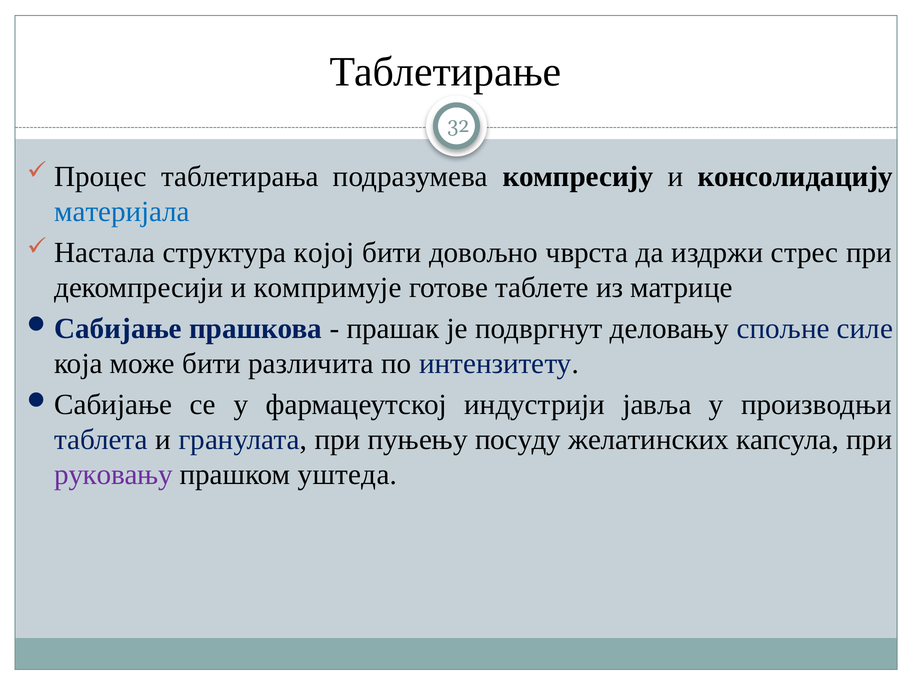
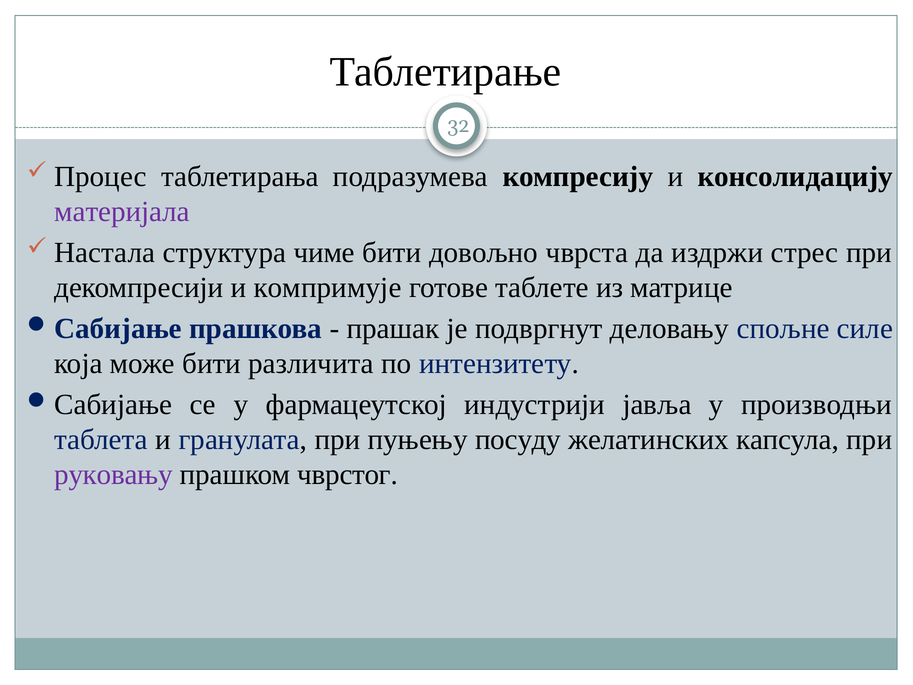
материјала colour: blue -> purple (122, 212)
којој: којој -> чиме (324, 253)
уштеда: уштеда -> чврстог (348, 475)
